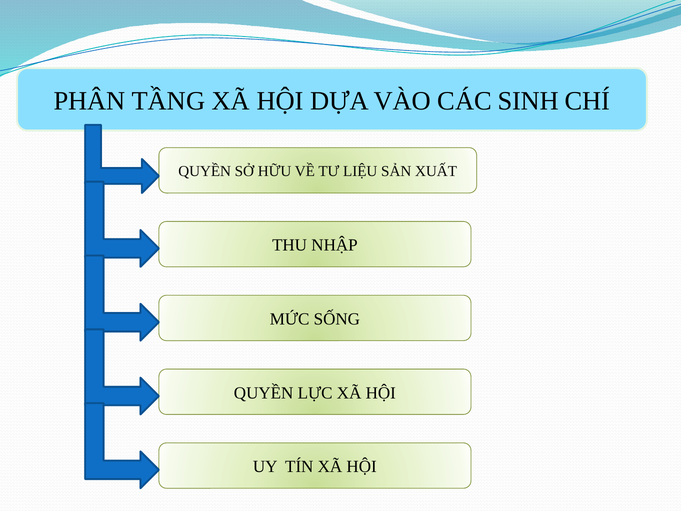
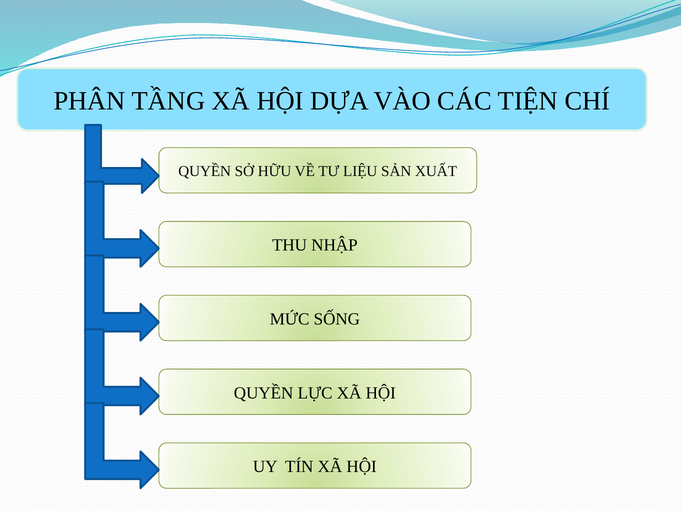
SINH: SINH -> TIỆN (528, 101)
